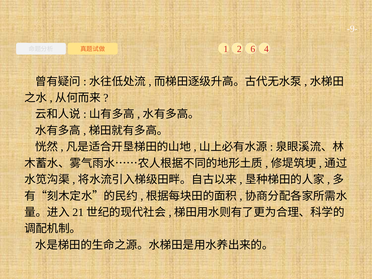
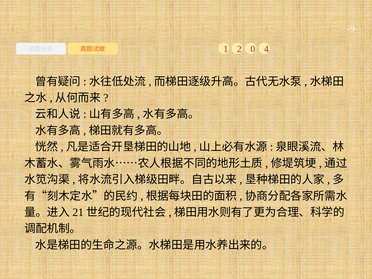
6: 6 -> 0 (253, 49)
